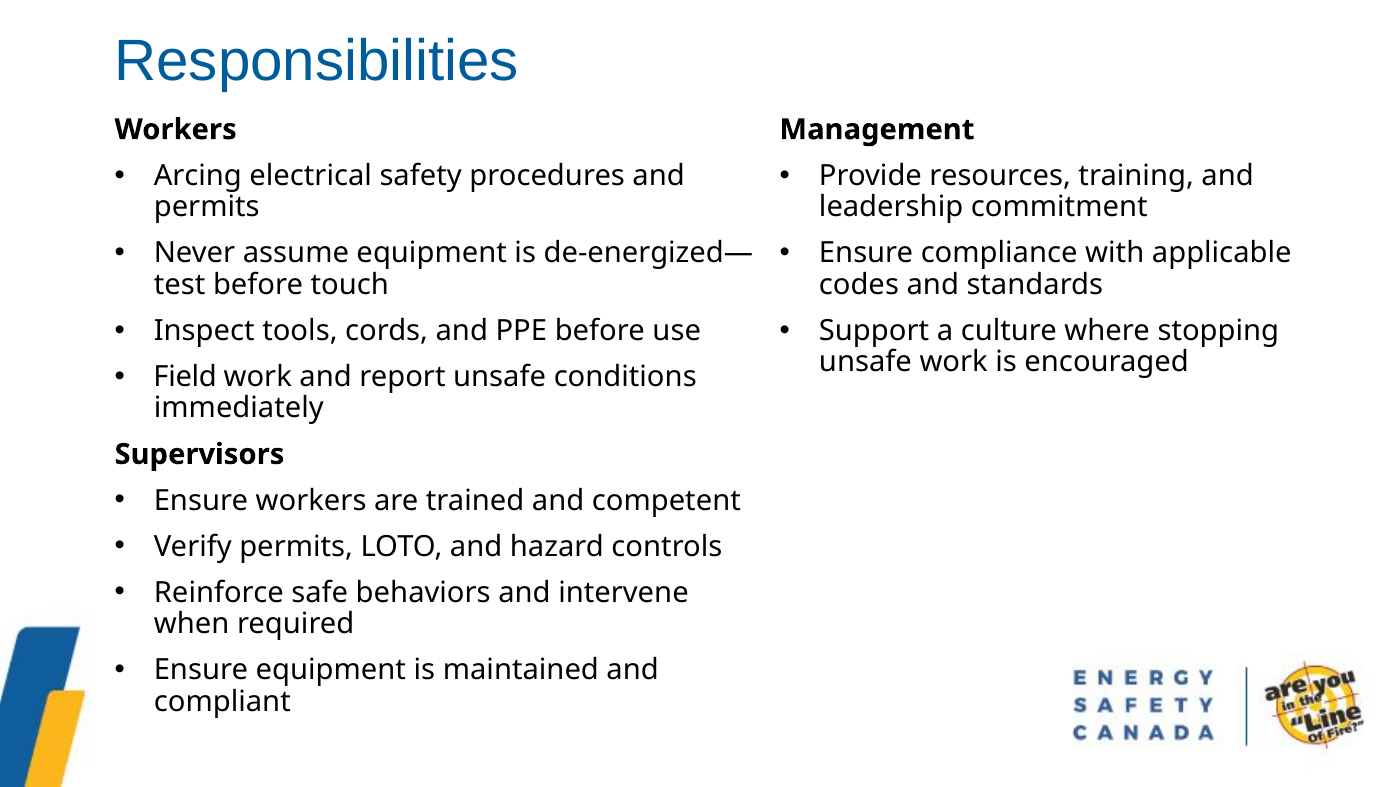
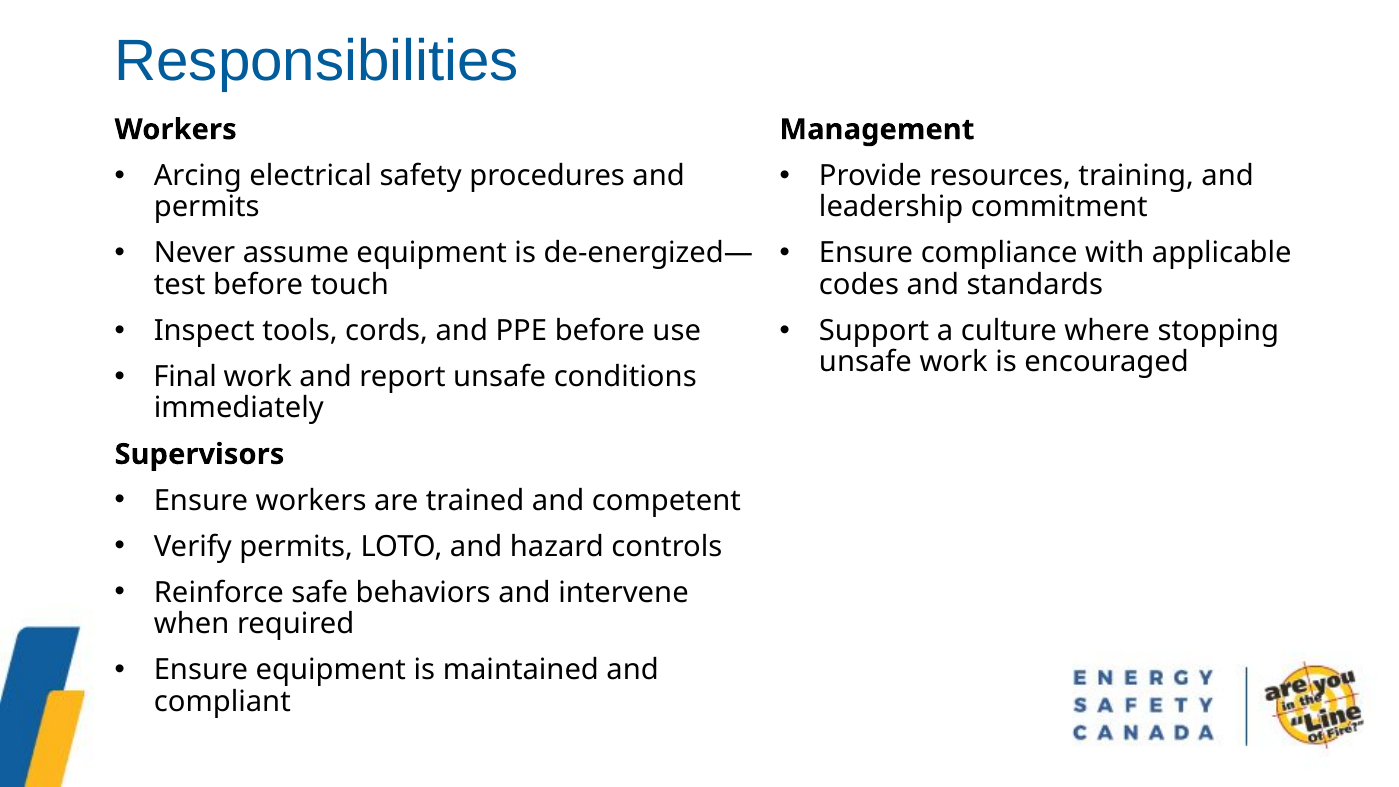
Field: Field -> Final (185, 377)
